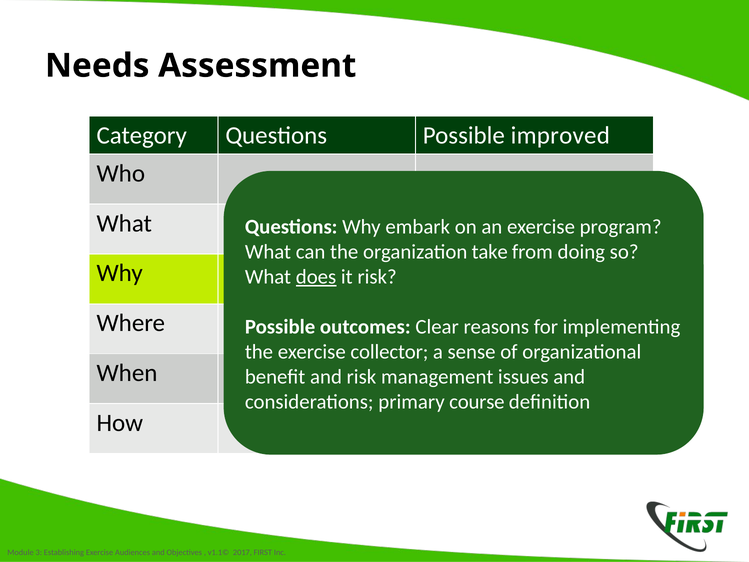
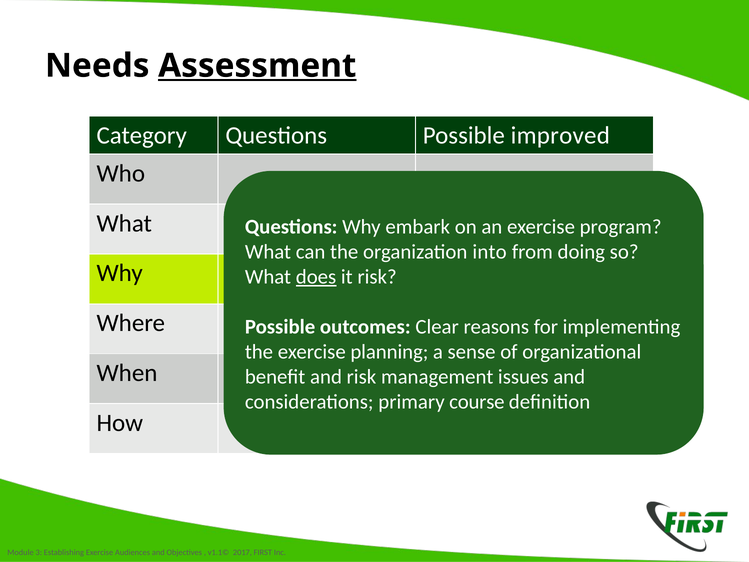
Assessment underline: none -> present (257, 66)
take: take -> into (490, 252)
collector: collector -> planning (389, 352)
